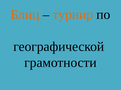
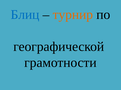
Блиц colour: orange -> blue (25, 15)
